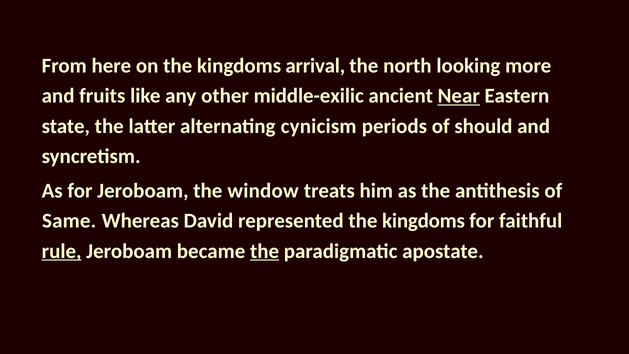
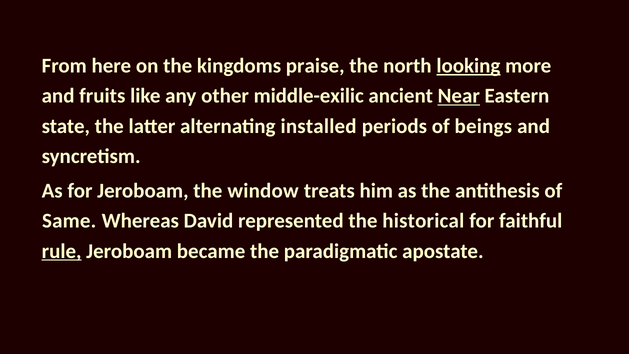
arrival: arrival -> praise (315, 66)
looking underline: none -> present (468, 66)
cynicism: cynicism -> installed (319, 126)
should: should -> beings (483, 126)
represented the kingdoms: kingdoms -> historical (423, 221)
the underline: present -> none (265, 251)
